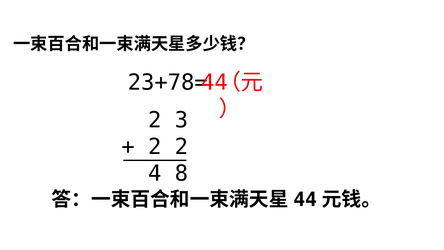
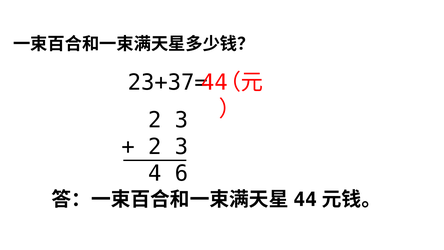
23+78=: 23+78= -> 23+37= (168, 82)
2: 2 -> 3 (182, 147)
8: 8 -> 6 (182, 173)
